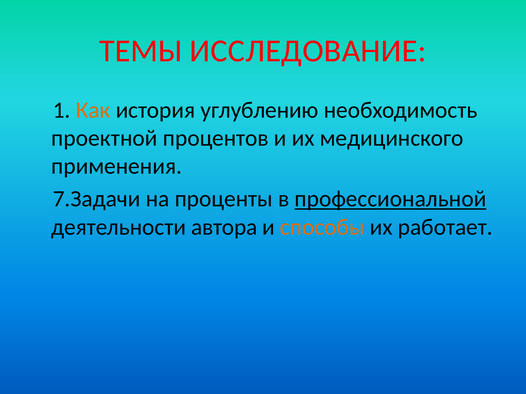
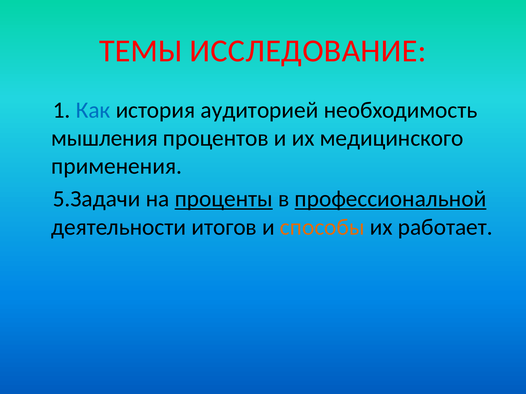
Как colour: orange -> blue (93, 110)
углублению: углублению -> аудиторией (259, 110)
проектной: проектной -> мышления (105, 138)
7.Задачи: 7.Задачи -> 5.Задачи (97, 199)
проценты underline: none -> present (224, 199)
автора: автора -> итогов (224, 227)
